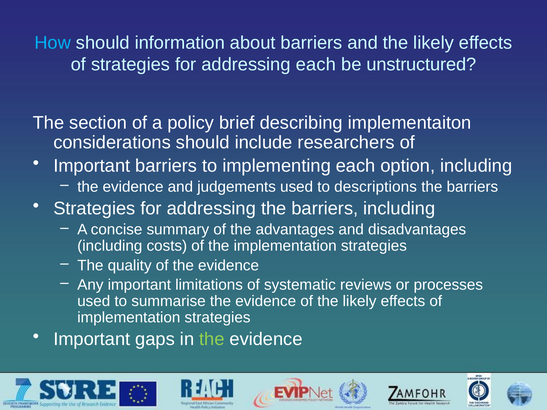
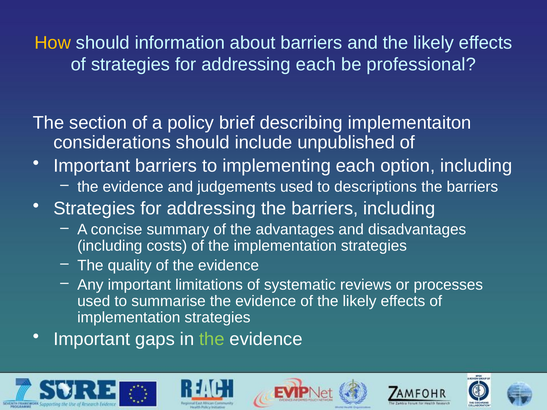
How colour: light blue -> yellow (53, 43)
unstructured: unstructured -> professional (421, 65)
researchers: researchers -> unpublished (346, 143)
